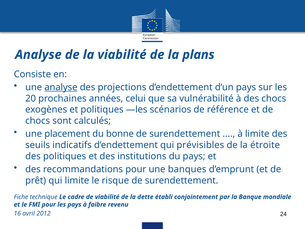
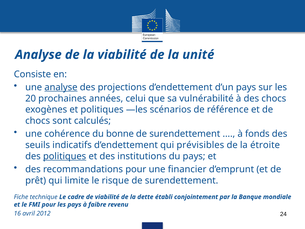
plans: plans -> unité (198, 55)
placement: placement -> cohérence (67, 134)
à limite: limite -> fonds (257, 134)
politiques underline: none -> present (65, 156)
banques: banques -> financier (187, 169)
